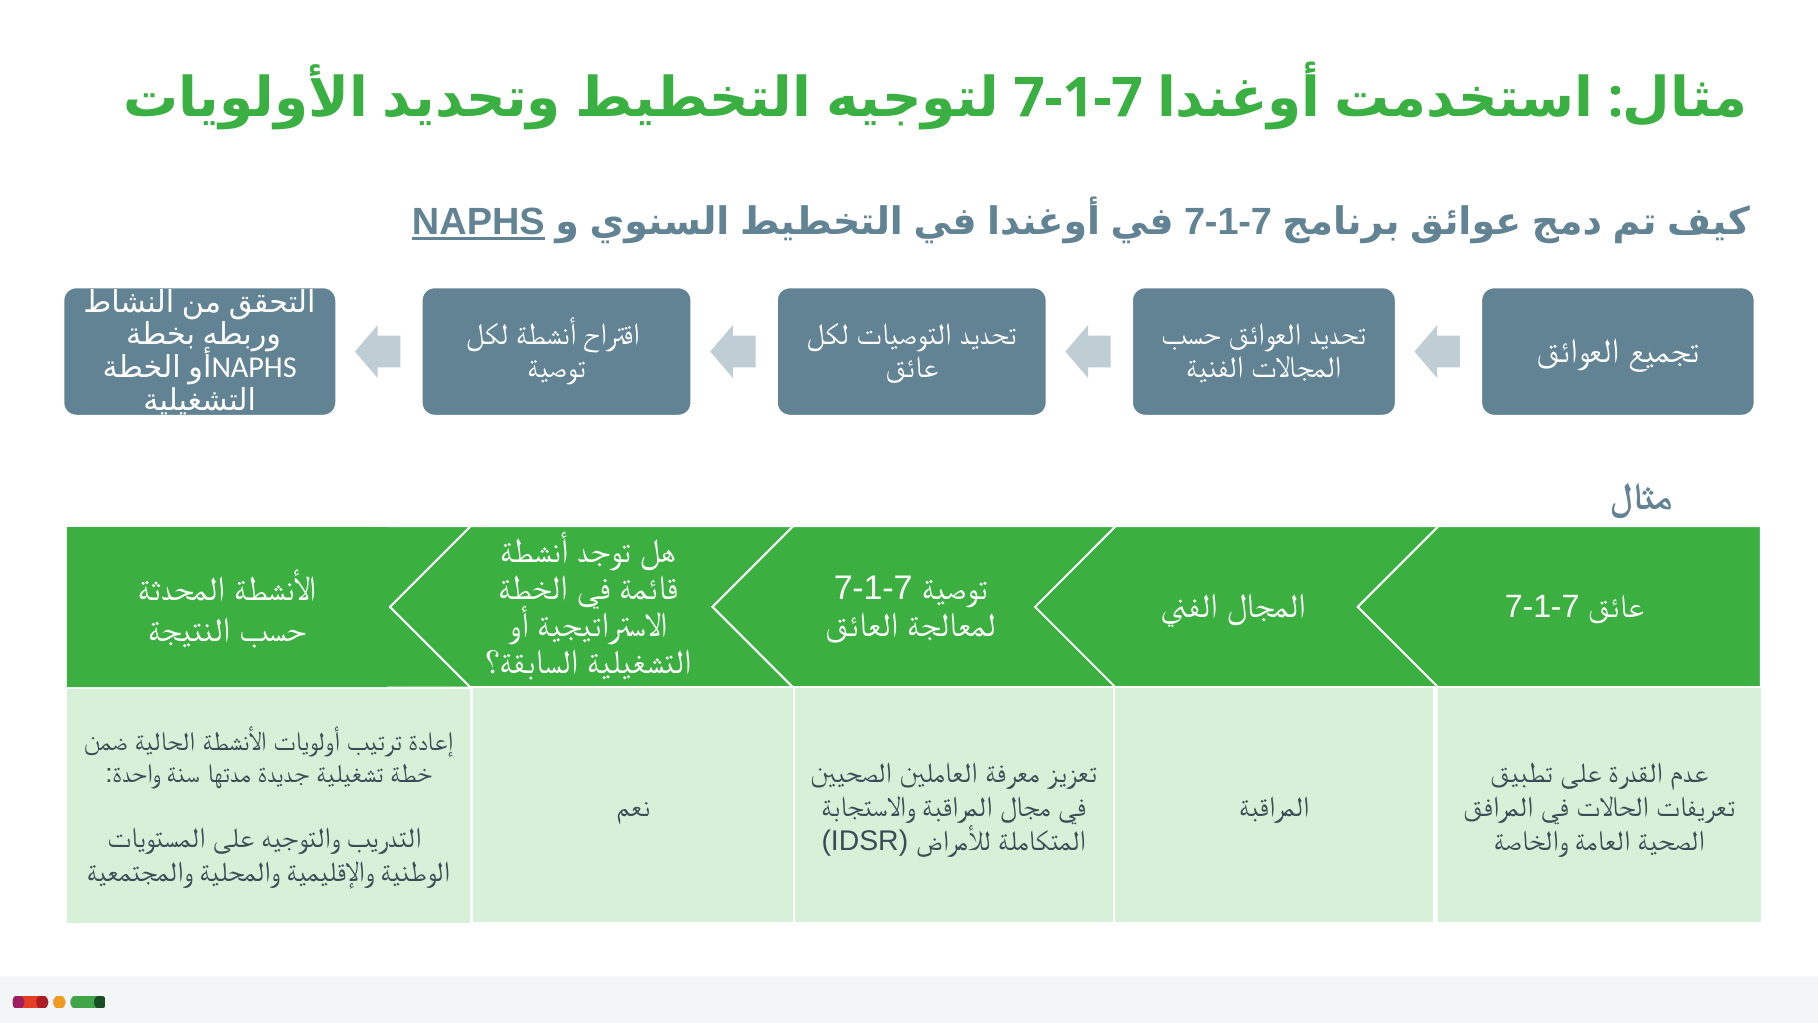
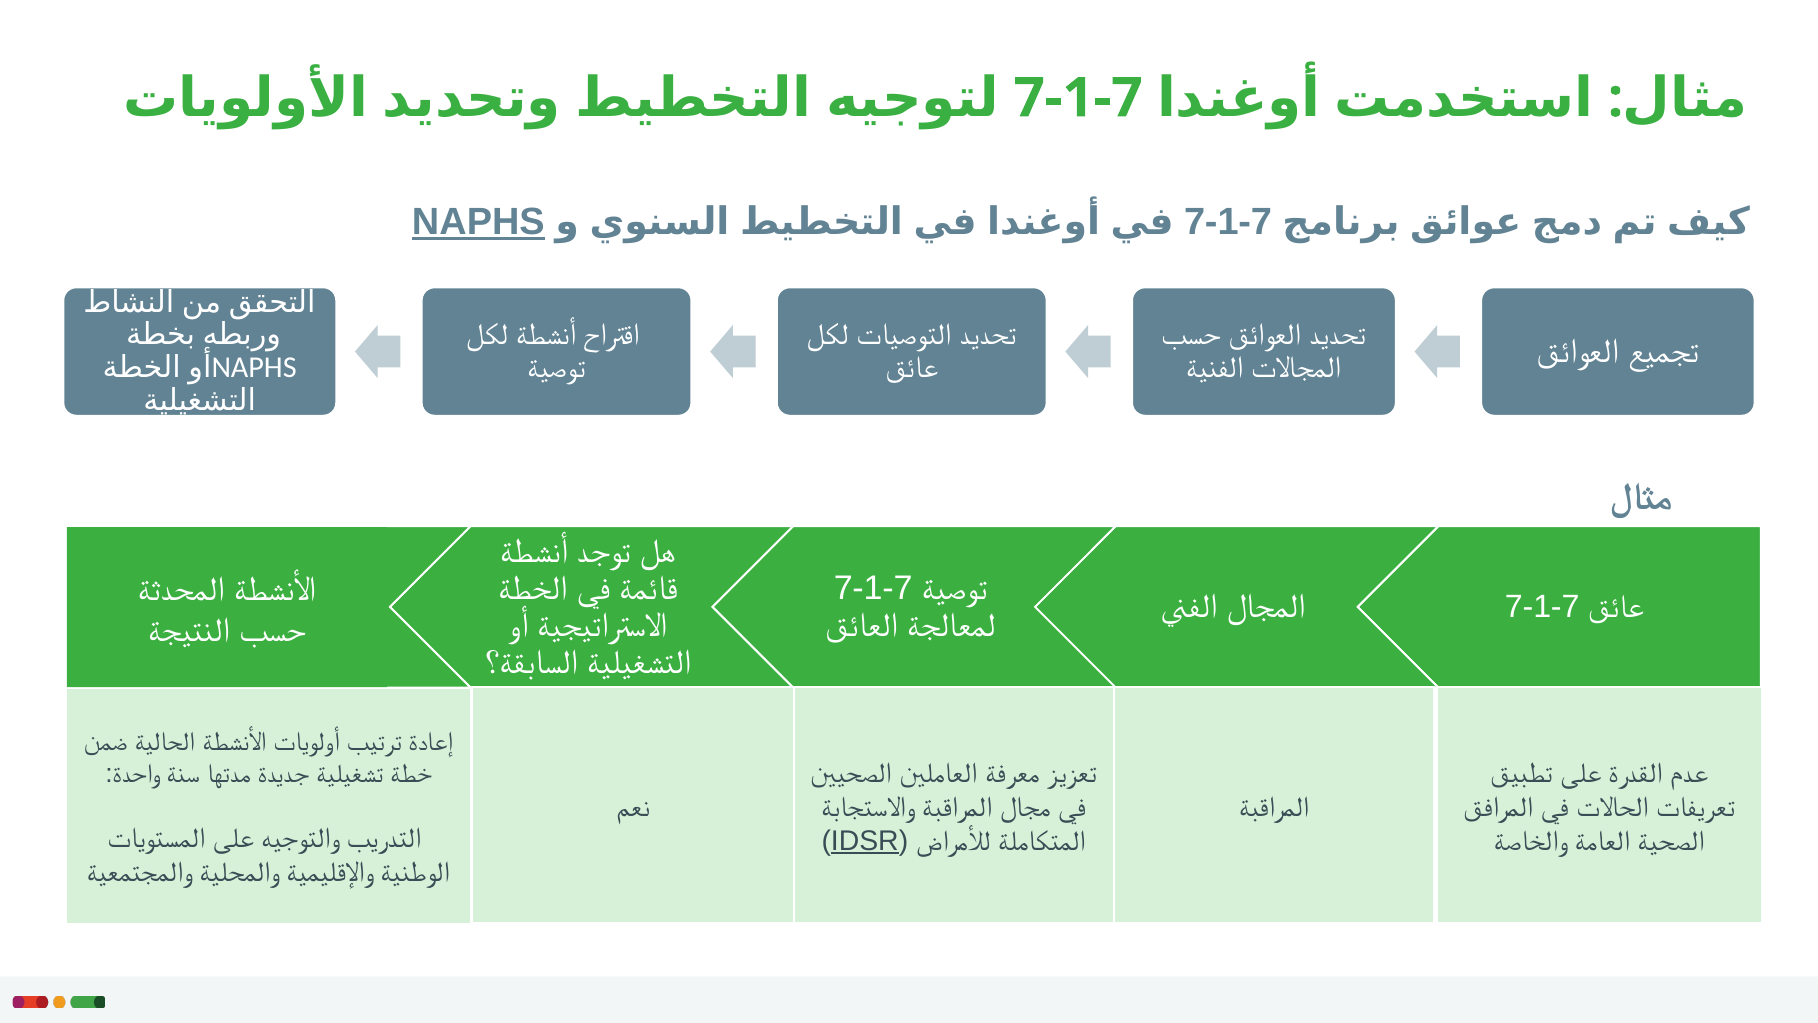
IDSR underline: none -> present (865, 841)
